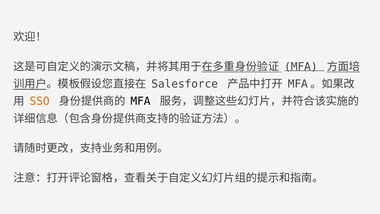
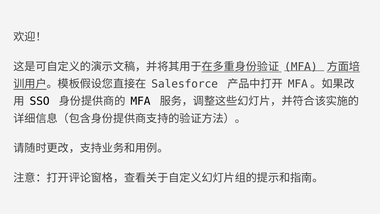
SSO colour: orange -> black (40, 101)
